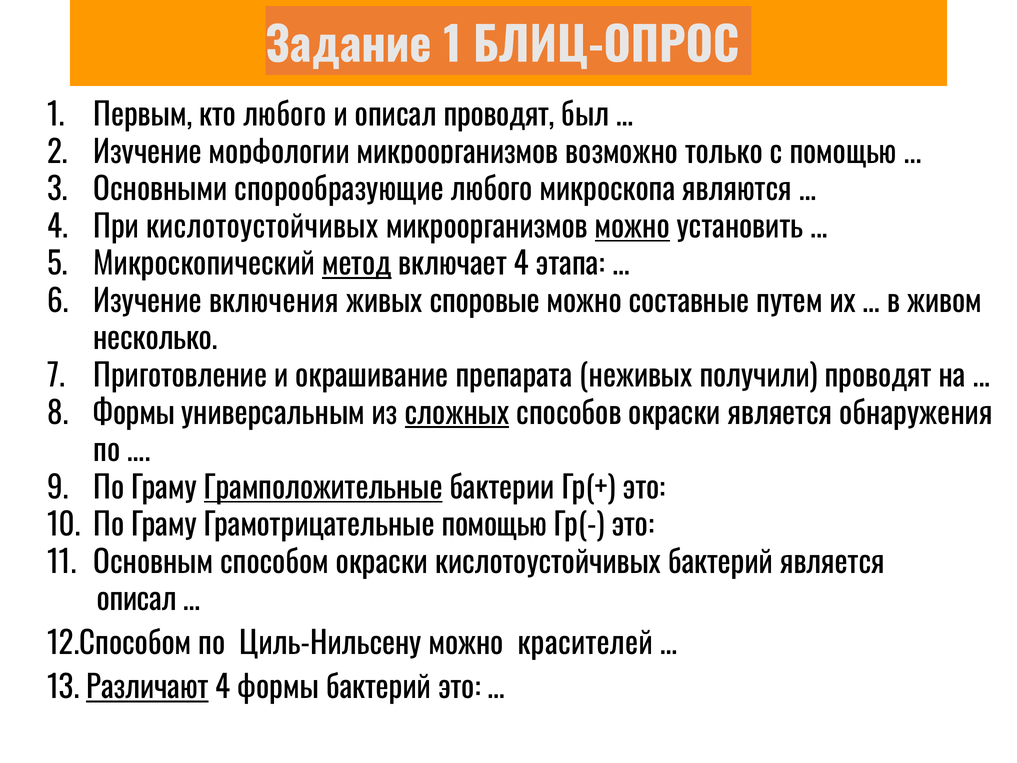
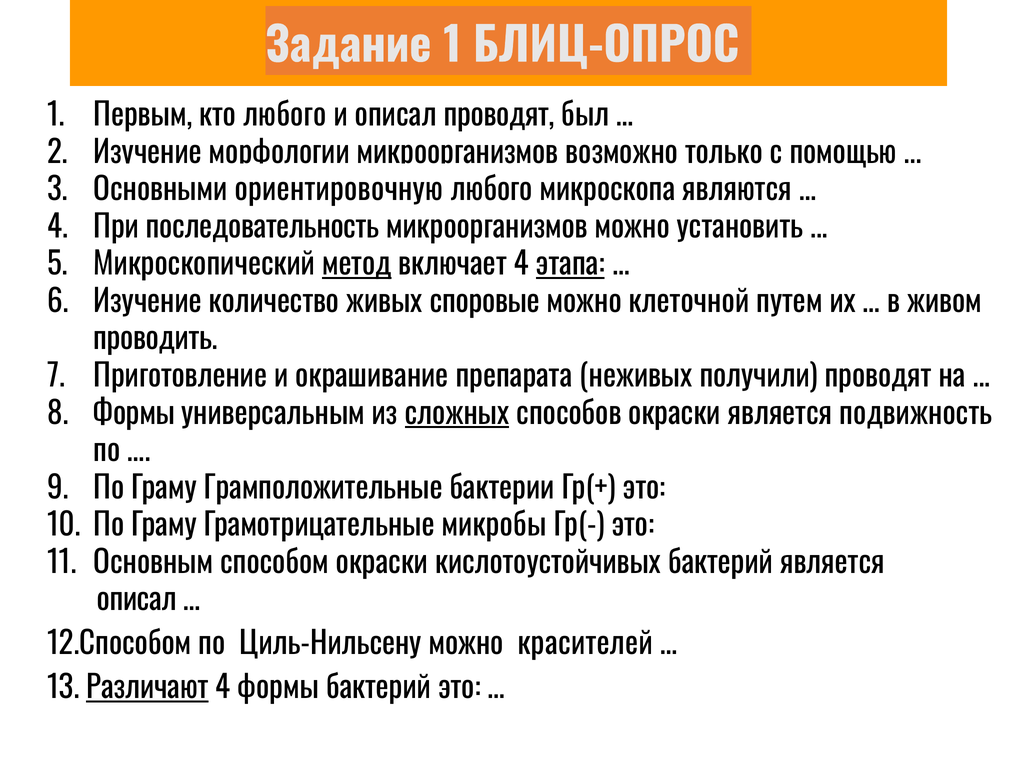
спорообразующие: спорообразующие -> ориентировочную (339, 190)
При кислотоустойчивых: кислотоустойчивых -> последовательность (262, 227)
можно underline: present -> none (632, 227)
этапа underline: none -> present (570, 265)
включения: включения -> количество (274, 302)
составные: составные -> клеточной (689, 302)
несколько: несколько -> проводить (156, 339)
обнаружения: обнаружения -> подвижность (916, 414)
Грамположительные underline: present -> none (323, 488)
Грамотрицательные помощью: помощью -> микробы (494, 525)
